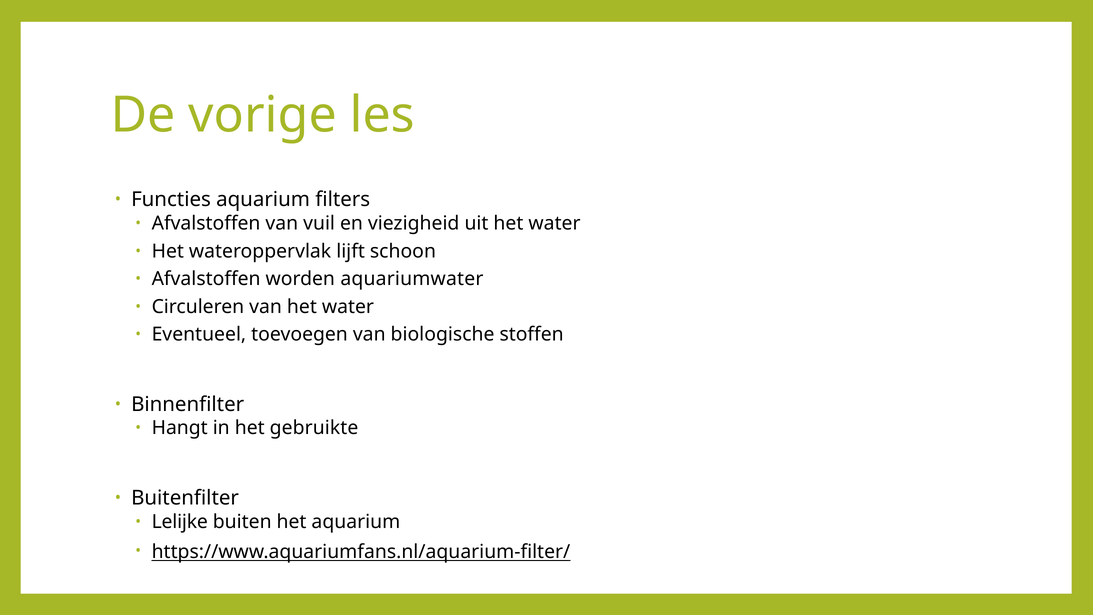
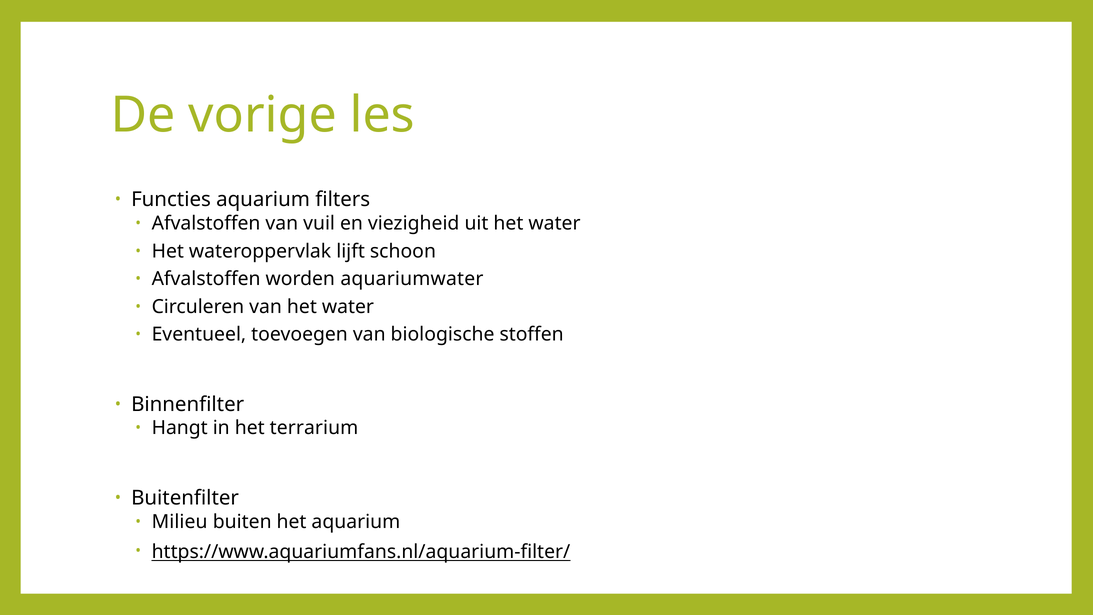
gebruikte: gebruikte -> terrarium (314, 428)
Lelijke: Lelijke -> Milieu (180, 522)
